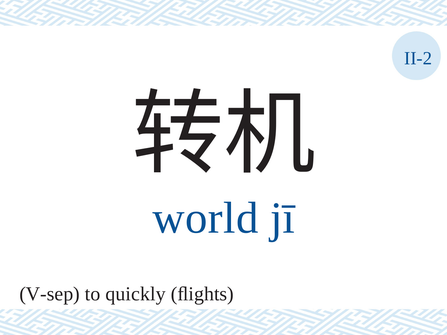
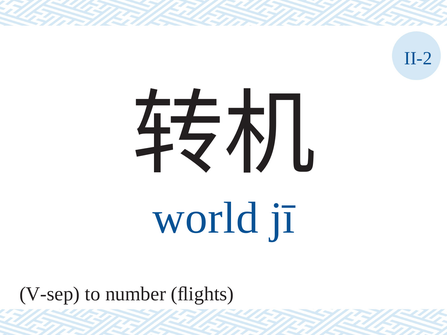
quickly: quickly -> number (136, 294)
